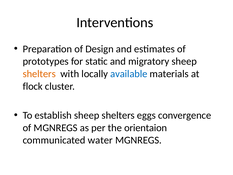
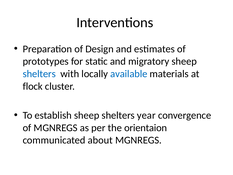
shelters colour: orange -> blue (39, 74)
eggs: eggs -> year (146, 115)
water: water -> about (100, 140)
